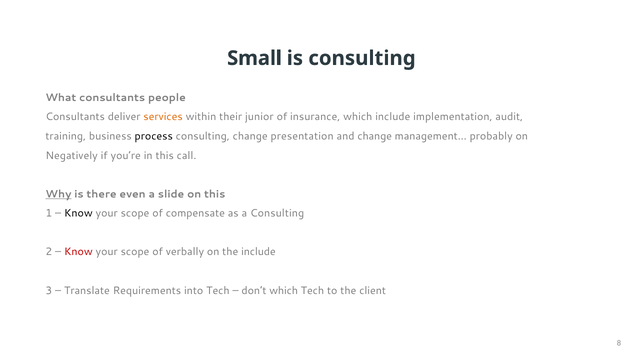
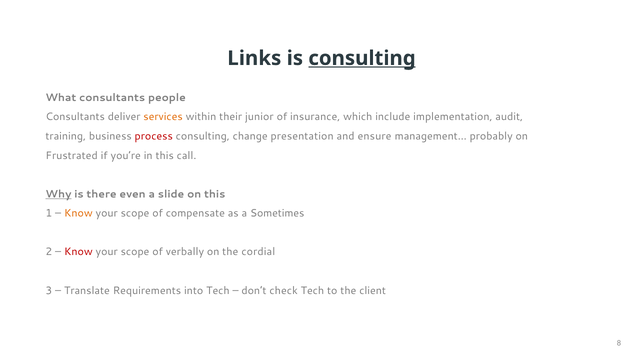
Small: Small -> Links (254, 58)
consulting underline: none -> present (362, 58)
process colour: black -> red (154, 136)
and change: change -> ensure (375, 136)
Negatively: Negatively -> Frustrated (72, 155)
Know colour: black -> orange (78, 213)
a Consulting: Consulting -> Sometimes (277, 213)
the include: include -> cordial (258, 252)
don’t which: which -> check (284, 290)
